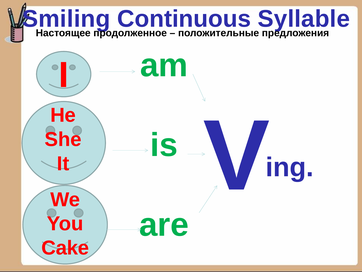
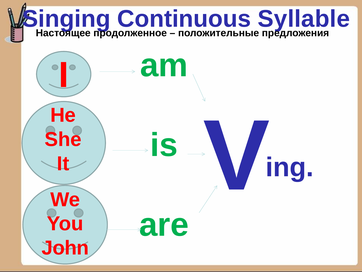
Smiling: Smiling -> Singing (66, 19)
Cake: Cake -> John (65, 248)
